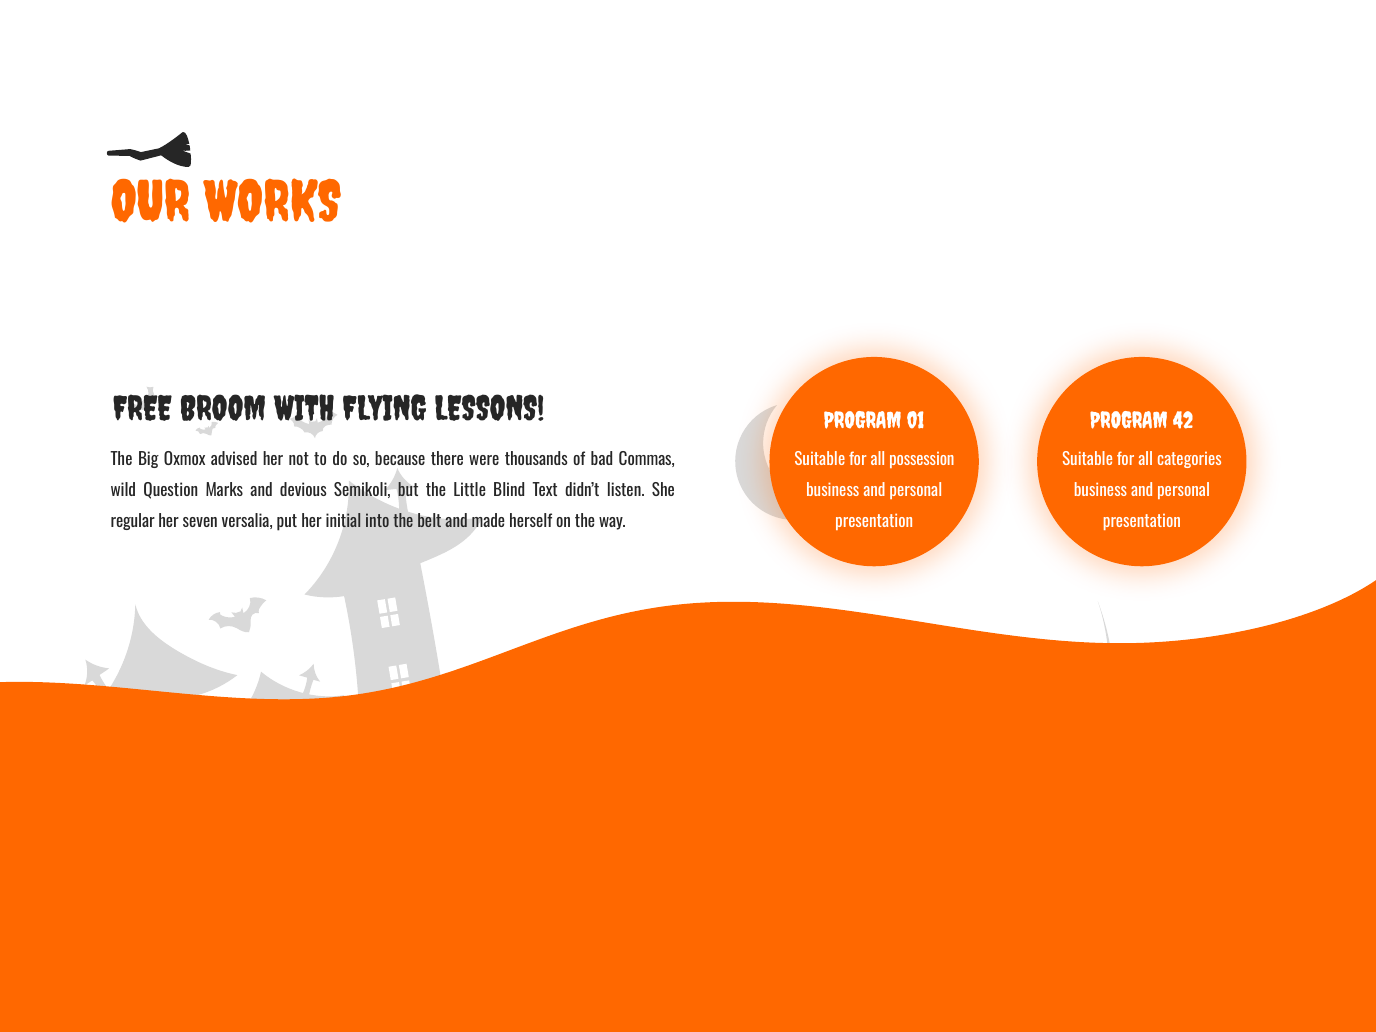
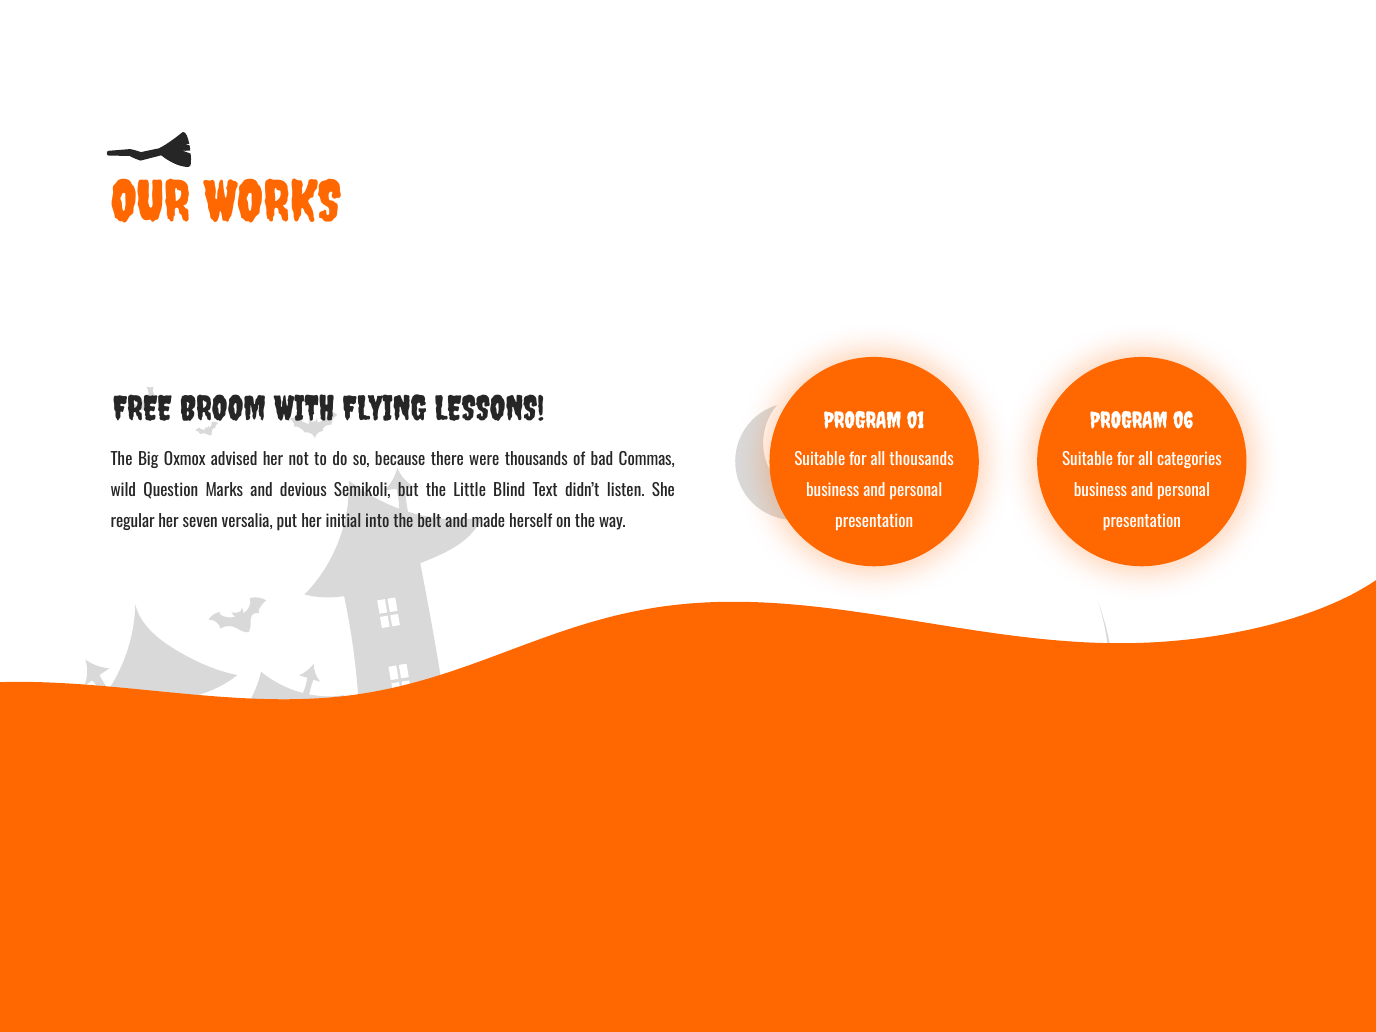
42: 42 -> 06 (1183, 421)
all possession: possession -> thousands (922, 460)
